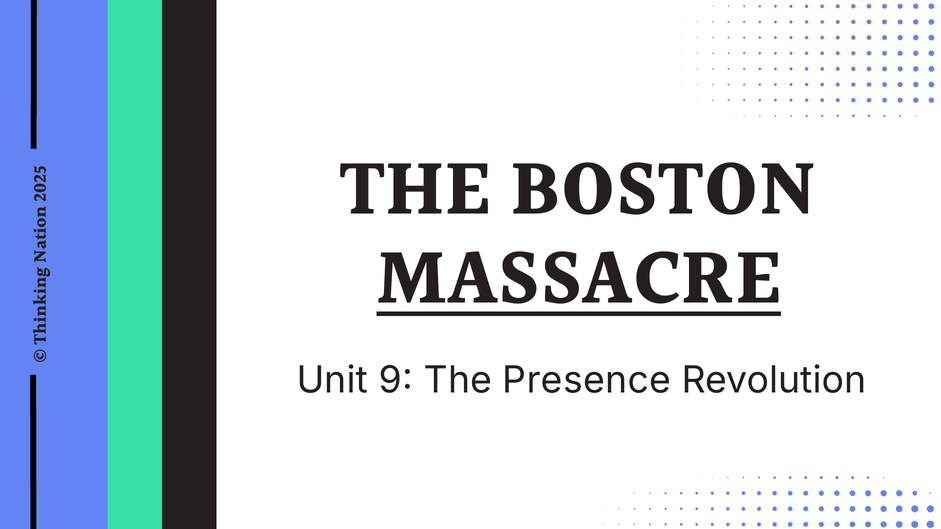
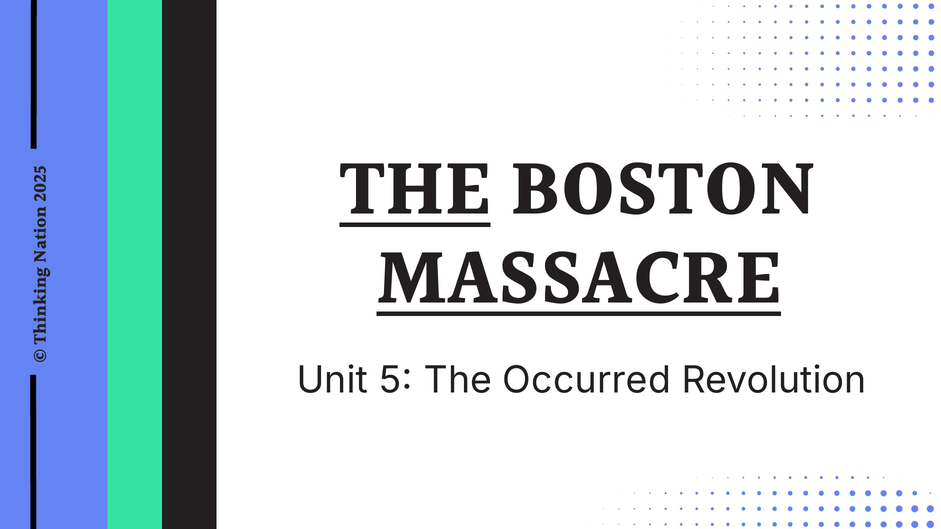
THE underline: none -> present (415, 192)
Unit 9: 9 -> 5 (396, 381)
Presence: Presence -> Occurred (587, 381)
